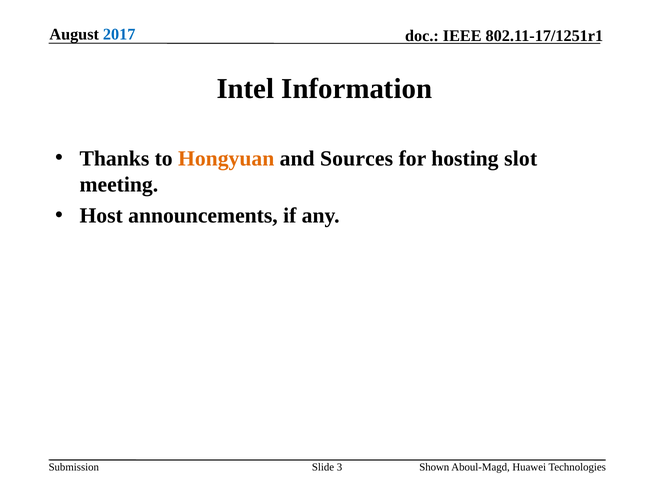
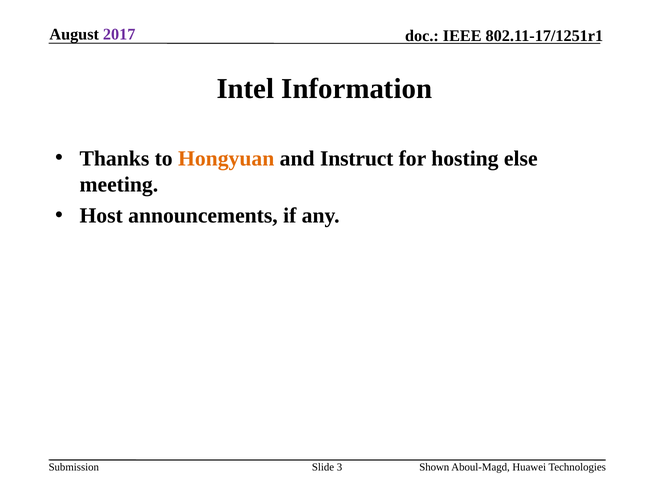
2017 colour: blue -> purple (119, 34)
Sources: Sources -> Instruct (357, 158)
slot: slot -> else (521, 158)
